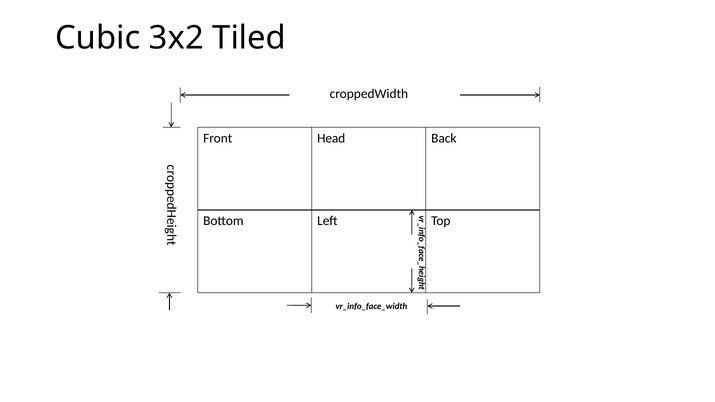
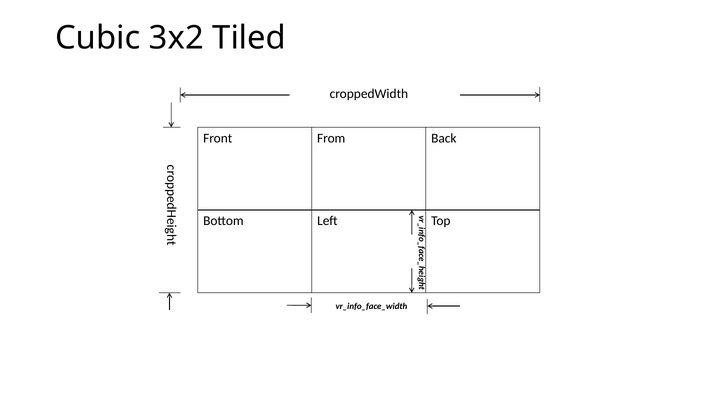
Head: Head -> From (331, 138)
